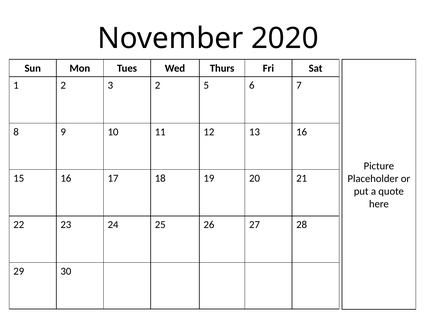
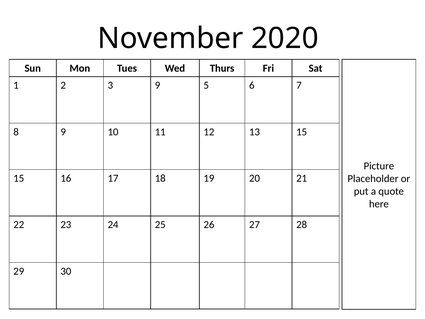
3 2: 2 -> 9 (158, 85)
13 16: 16 -> 15 (302, 132)
